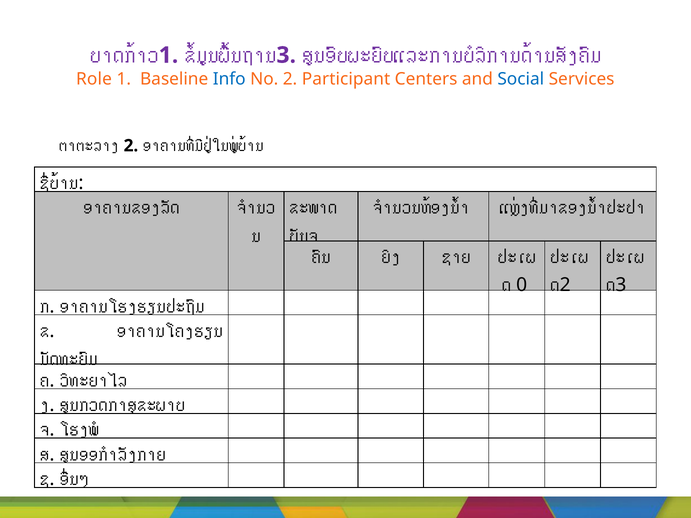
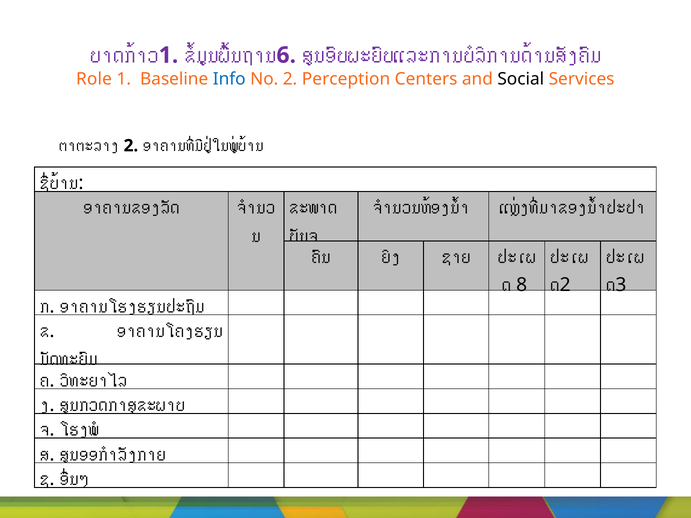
3: 3 -> 6 (286, 55)
Participant: Participant -> Perception (346, 79)
Social colour: blue -> black (521, 79)
0: 0 -> 8 (522, 285)
